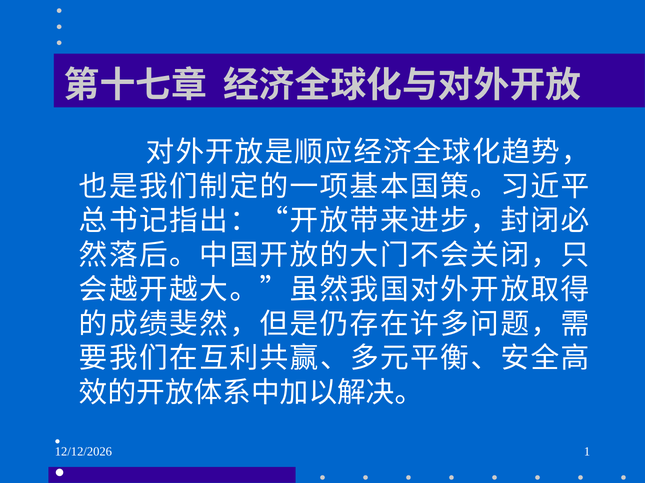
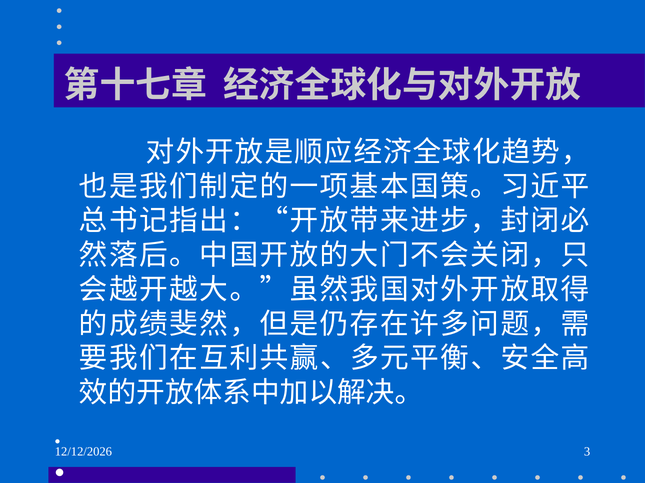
1: 1 -> 3 (587, 452)
